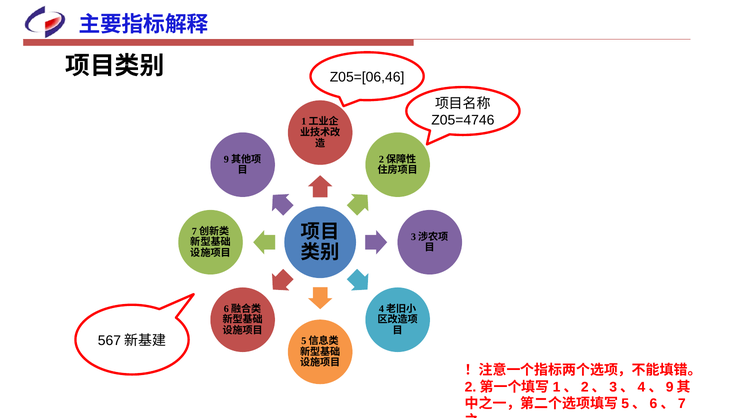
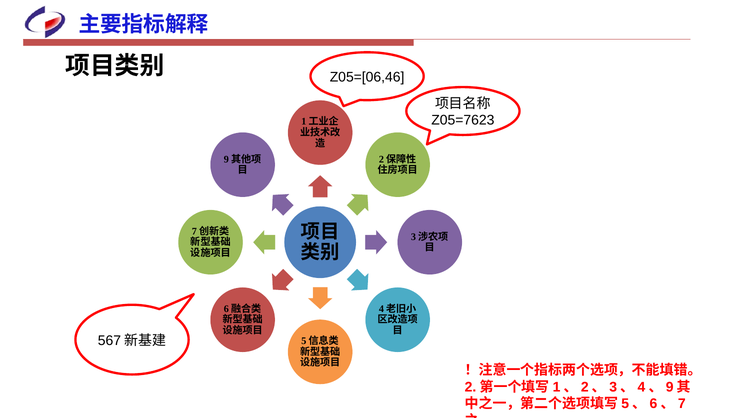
Z05=4746: Z05=4746 -> Z05=7623 (463, 120)
